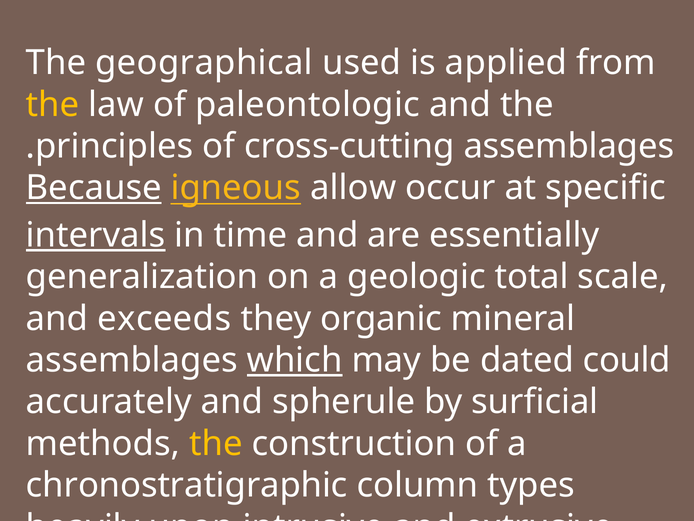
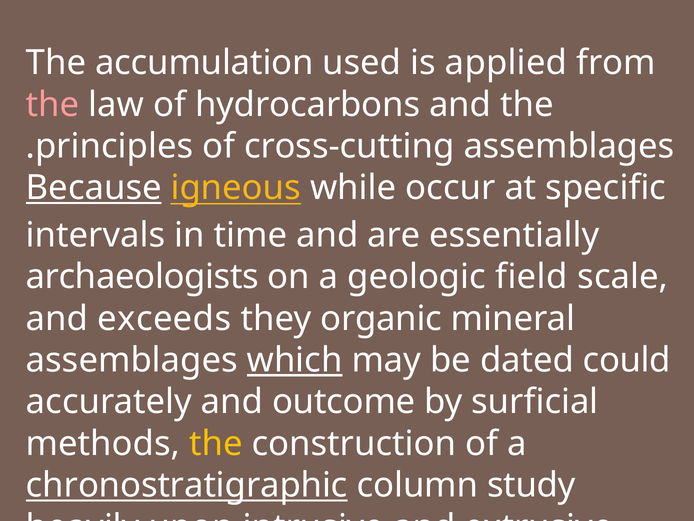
geographical: geographical -> accumulation (204, 63)
the colour: yellow -> pink (53, 104)
paleontologic: paleontologic -> hydrocarbons (308, 104)
allow: allow -> while (353, 188)
intervals underline: present -> none (96, 235)
generalization: generalization -> archaeologists (142, 277)
total: total -> field (531, 277)
spherule: spherule -> outcome (344, 402)
chronostratigraphic underline: none -> present (187, 485)
types: types -> study (531, 485)
